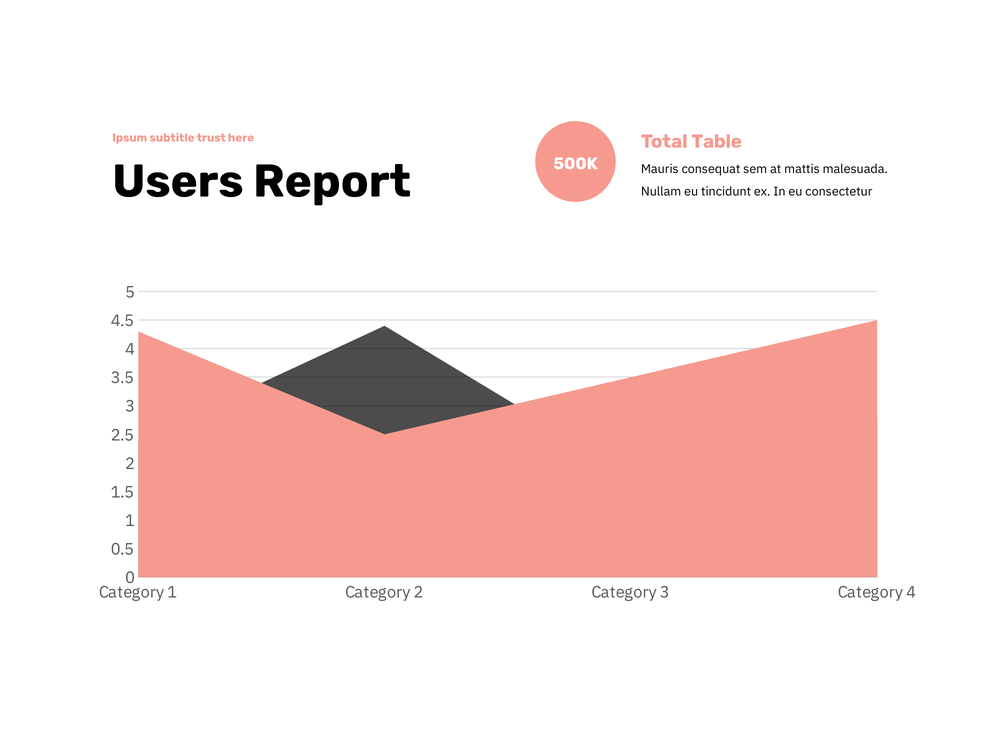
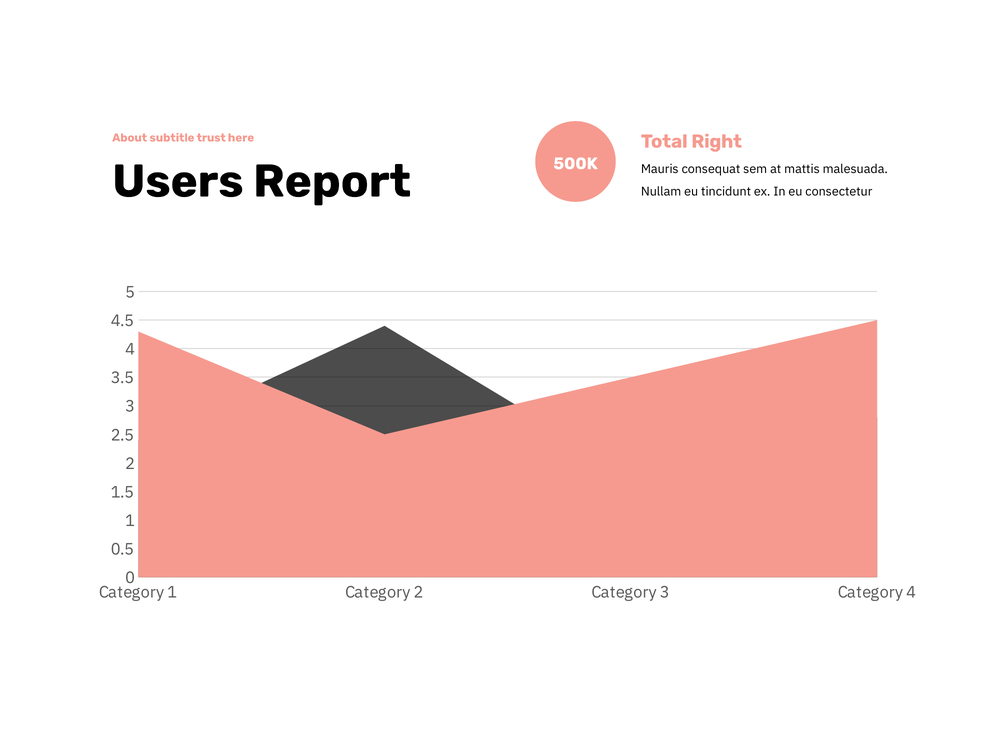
Ipsum: Ipsum -> About (130, 138)
Table: Table -> Right (717, 141)
